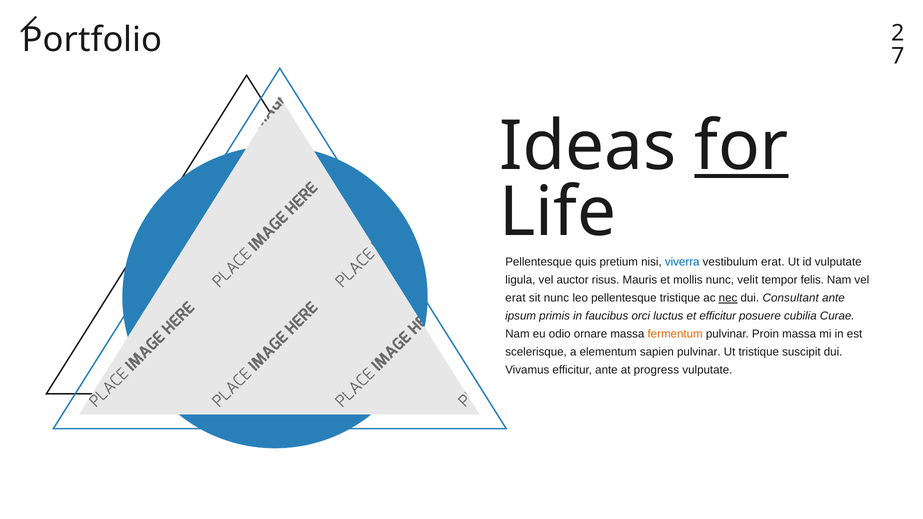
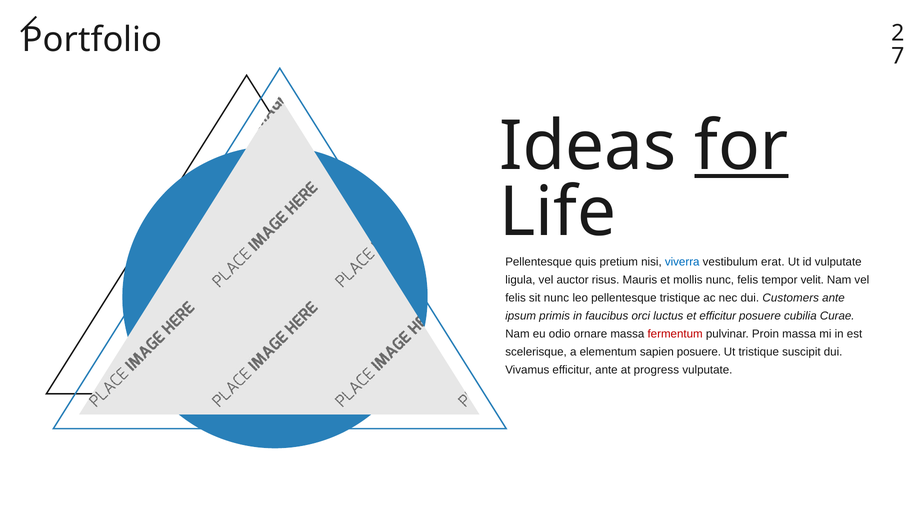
nunc velit: velit -> felis (748, 280)
felis: felis -> velit (812, 280)
erat: erat -> felis (516, 298)
nec underline: present -> none (728, 298)
Consultant: Consultant -> Customers (791, 298)
fermentum colour: orange -> red (675, 334)
sapien pulvinar: pulvinar -> posuere (699, 352)
